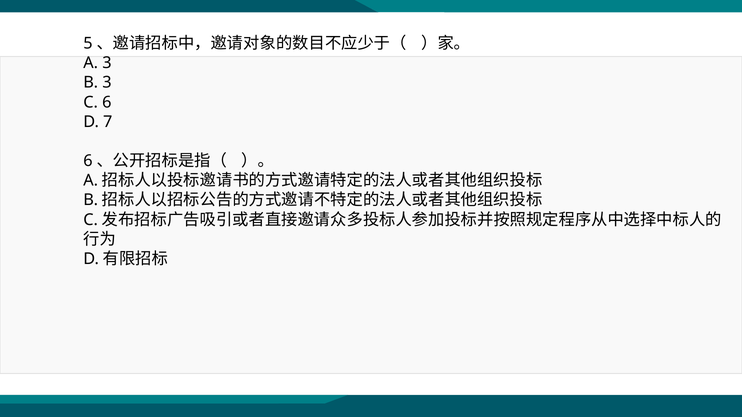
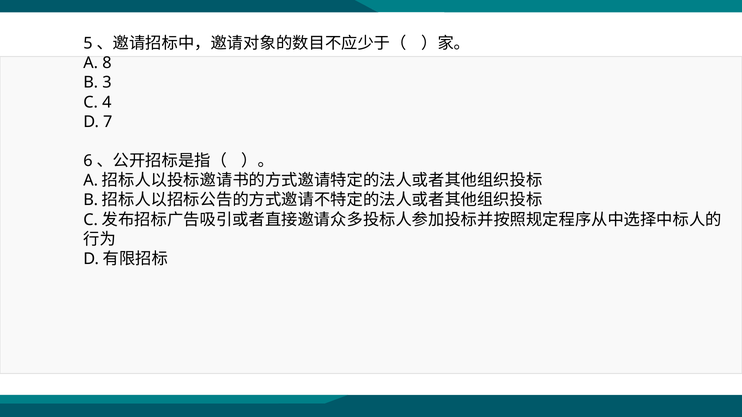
A 3: 3 -> 8 (107, 63)
6: 6 -> 4 (107, 102)
